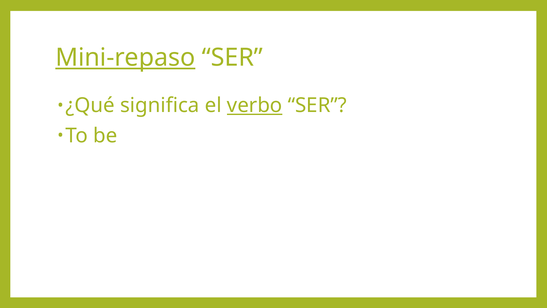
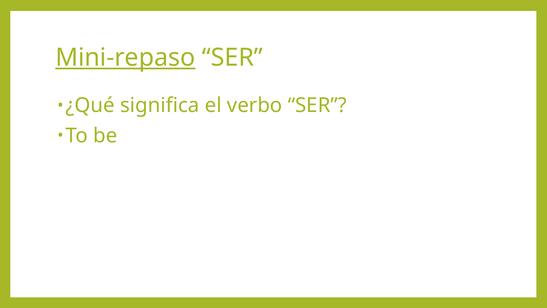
verbo underline: present -> none (255, 105)
